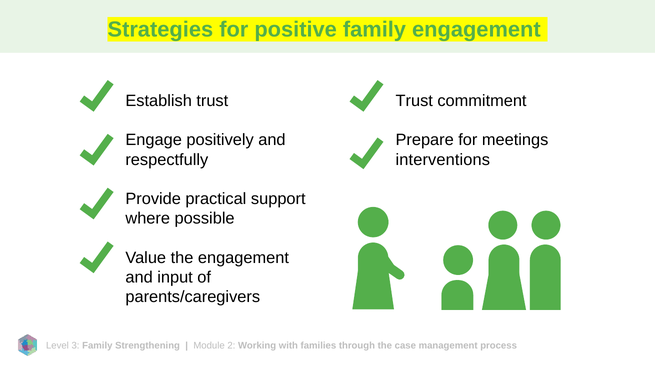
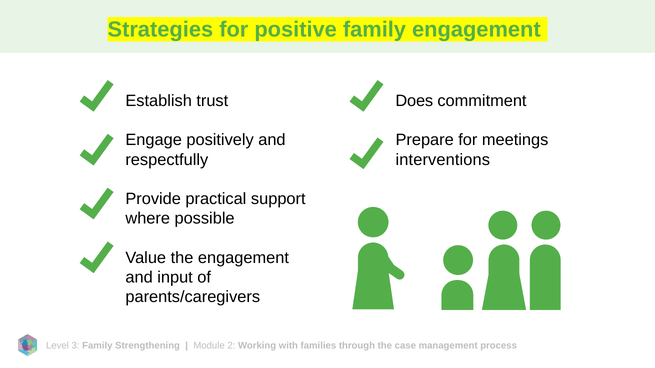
Trust: Trust -> Does (414, 101)
